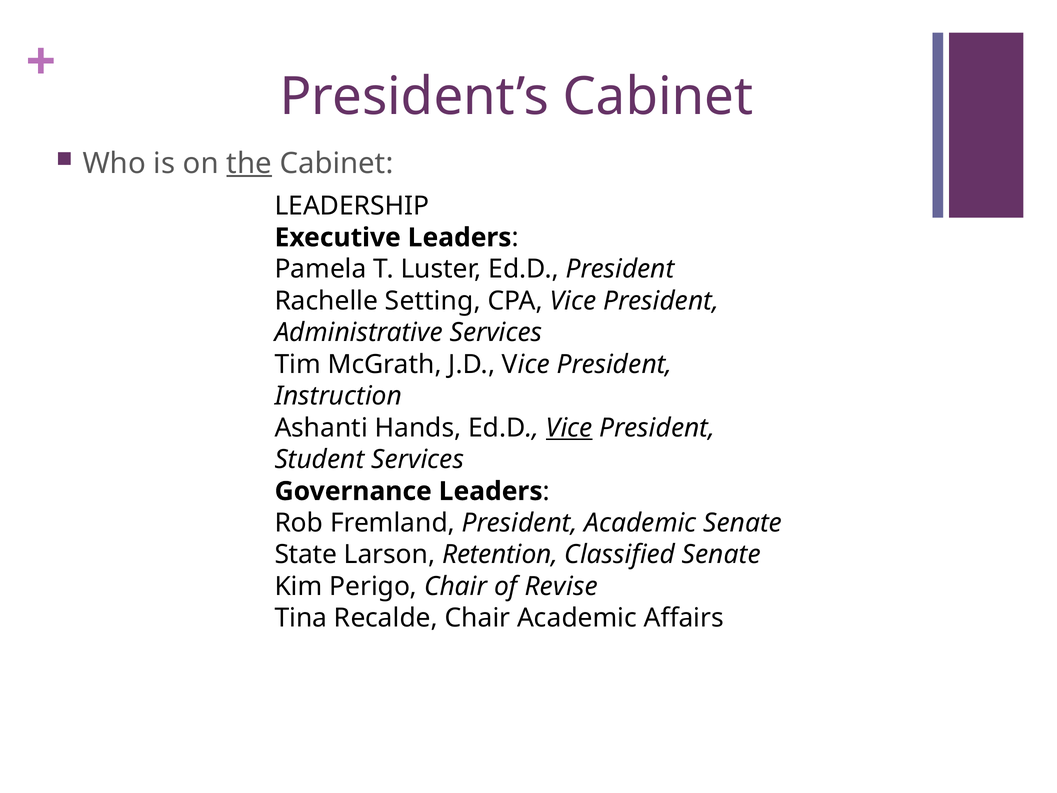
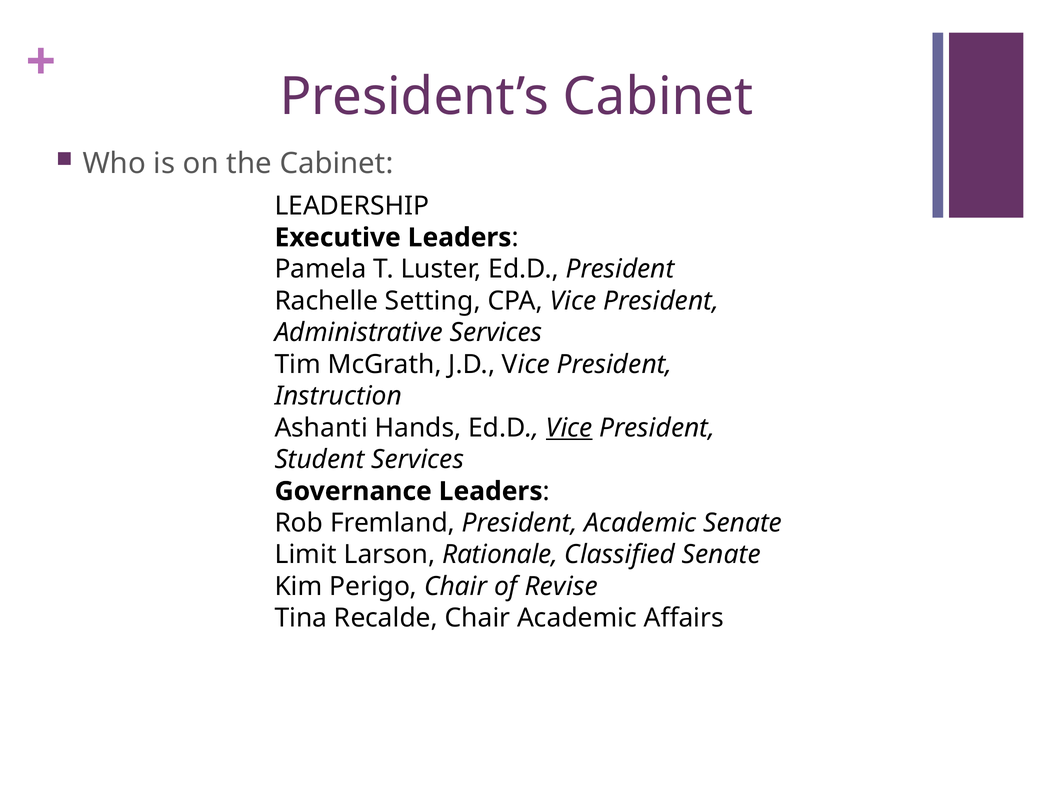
the underline: present -> none (249, 163)
State: State -> Limit (306, 555)
Retention: Retention -> Rationale (500, 555)
